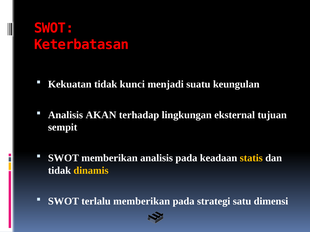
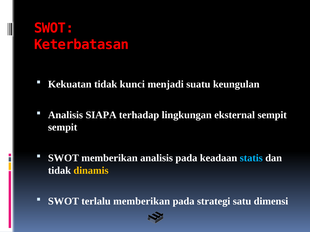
AKAN: AKAN -> SIAPA (101, 115)
eksternal tujuan: tujuan -> sempit (272, 115)
statis colour: yellow -> light blue (251, 158)
